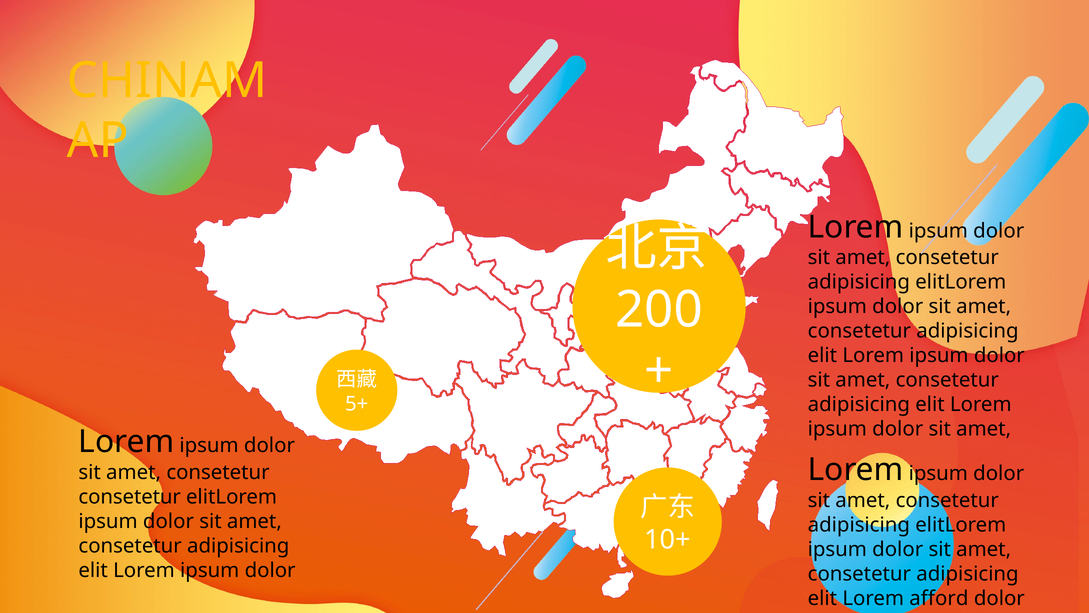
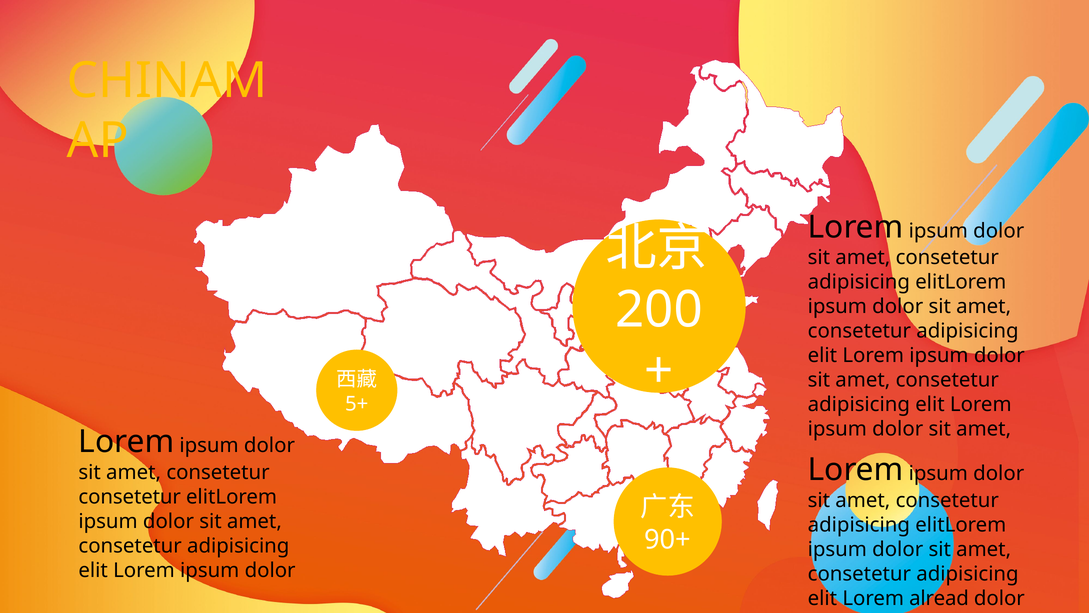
10+: 10+ -> 90+ (668, 539)
afford: afford -> alread (939, 598)
